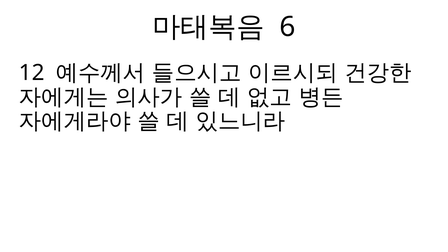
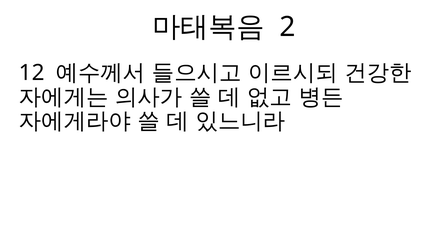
6: 6 -> 2 (288, 27)
